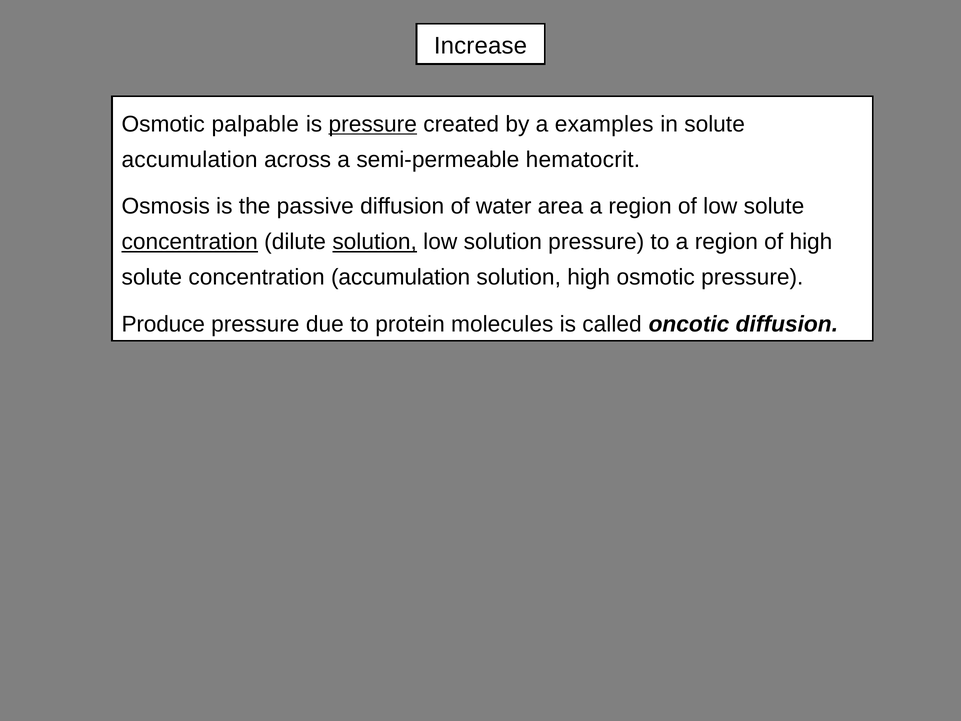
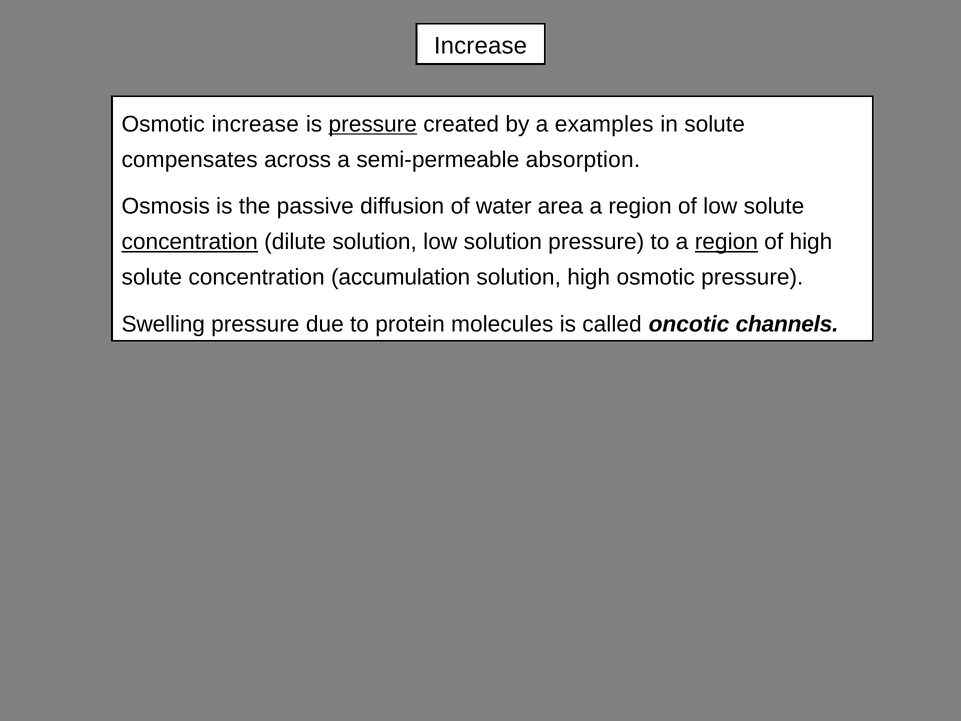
Osmotic palpable: palpable -> increase (255, 124)
accumulation: accumulation -> compensates (190, 160)
hematocrit: hematocrit -> absorption (583, 160)
solution underline: present -> none (375, 242)
region underline: none -> present (726, 242)
Produce: Produce -> Swelling (163, 324)
oncotic diffusion: diffusion -> channels (787, 324)
